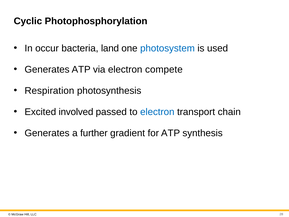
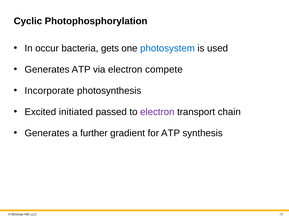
land: land -> gets (110, 48)
Respiration: Respiration -> Incorporate (49, 91)
involved: involved -> initiated (76, 112)
electron colour: blue -> purple (157, 112)
